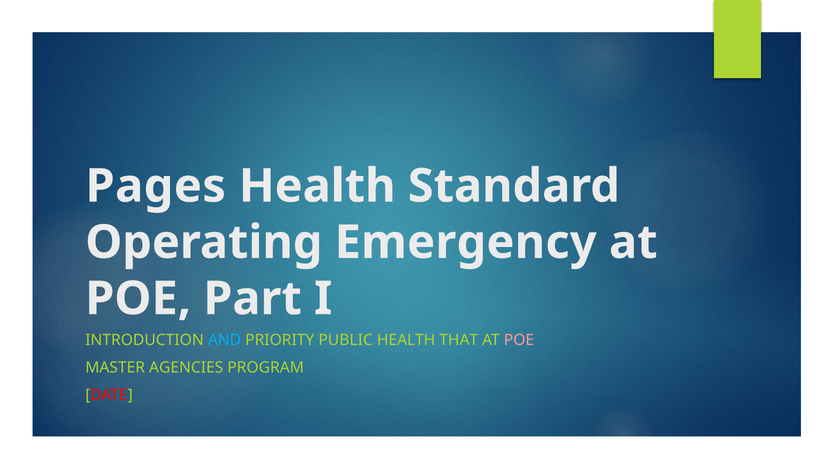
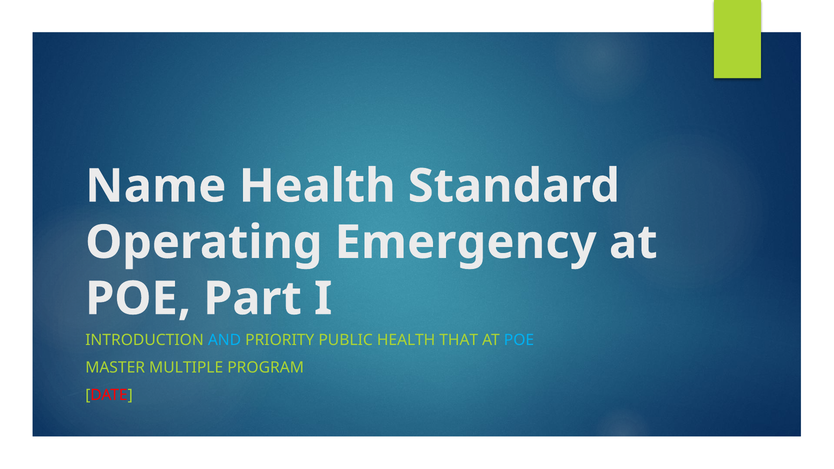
Pages: Pages -> Name (156, 186)
POE colour: pink -> light blue (519, 340)
AGENCIES: AGENCIES -> MULTIPLE (186, 368)
